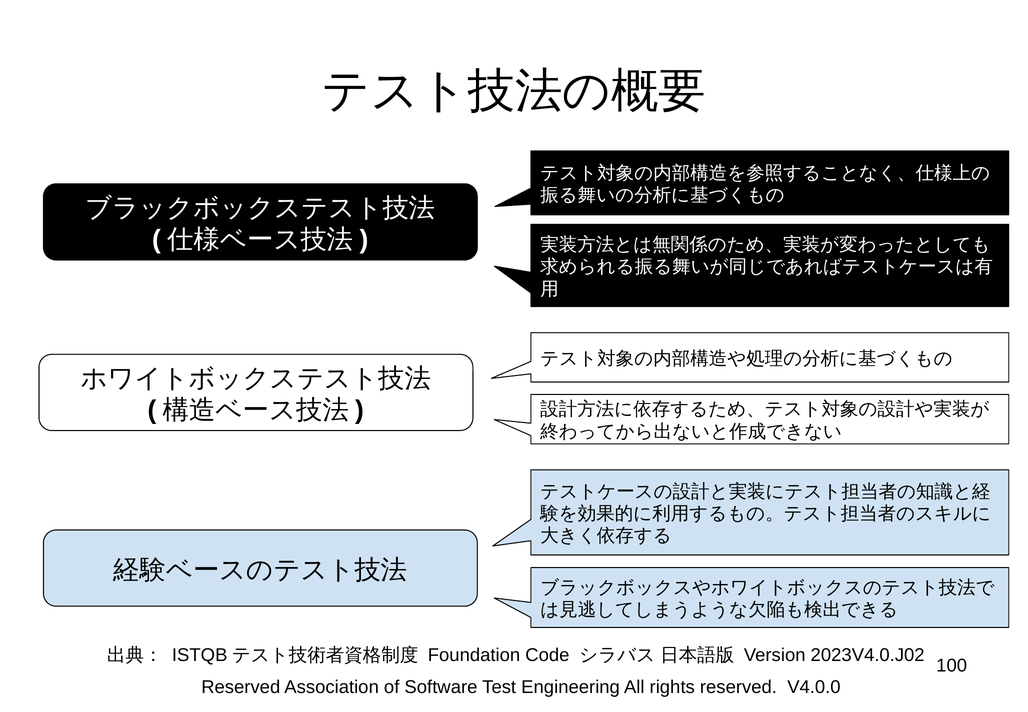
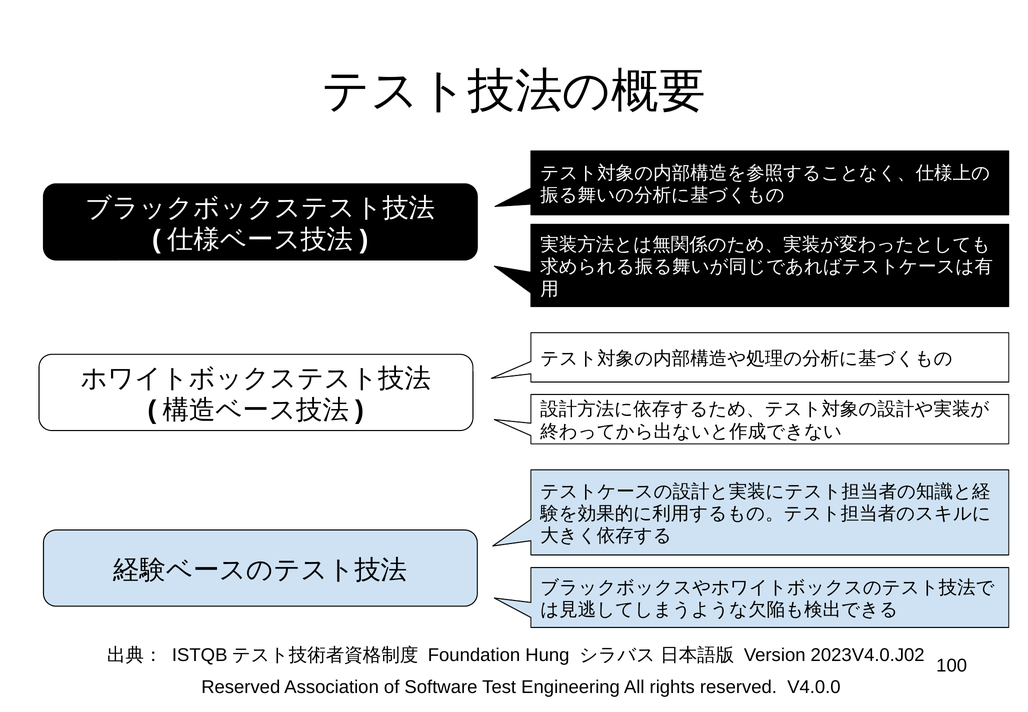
Code: Code -> Hung (547, 655)
